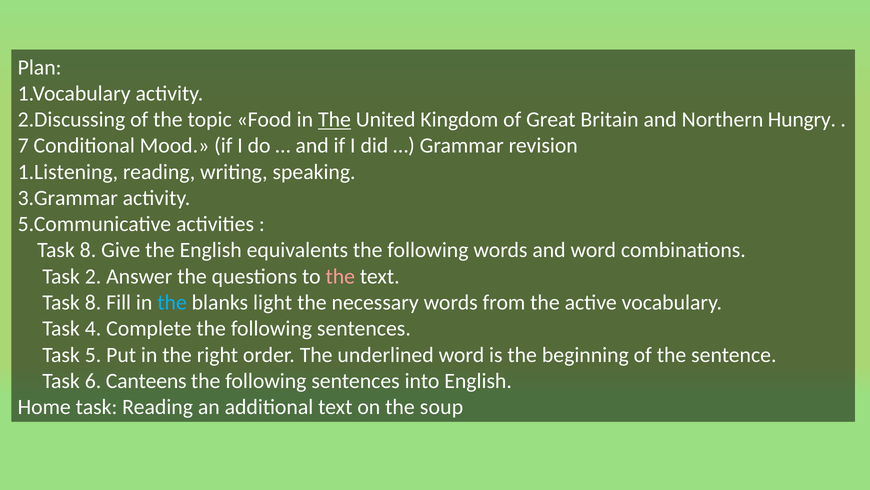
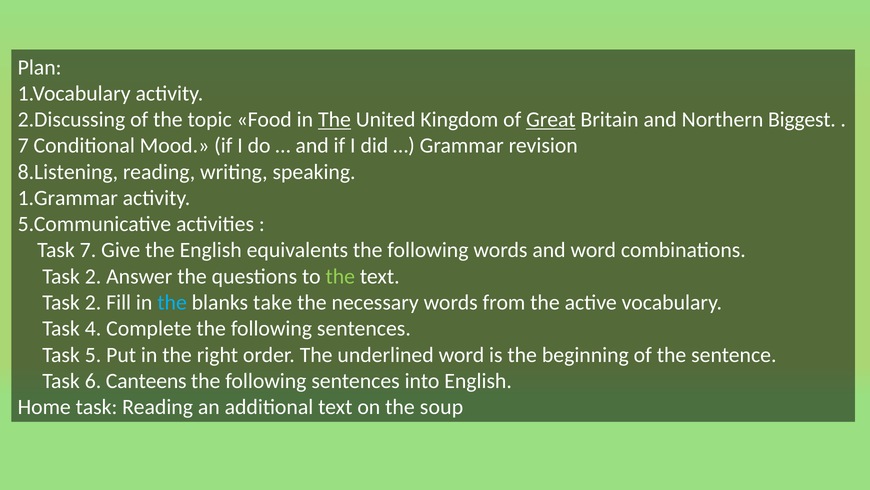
Great underline: none -> present (551, 119)
Hungry: Hungry -> Biggest (802, 119)
1.Listening: 1.Listening -> 8.Listening (68, 172)
3.Grammar: 3.Grammar -> 1.Grammar (68, 198)
8: 8 -> 7 (88, 250)
the colour: pink -> light green (340, 276)
8: 8 -> 2 (93, 302)
light: light -> take (273, 302)
